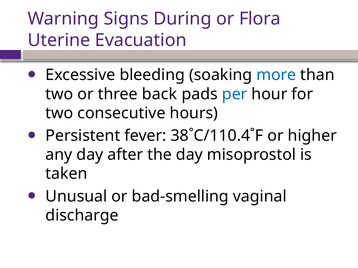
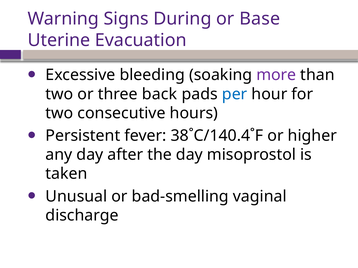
Flora: Flora -> Base (260, 19)
more colour: blue -> purple (276, 75)
38˚C/110.4˚F: 38˚C/110.4˚F -> 38˚C/140.4˚F (217, 136)
